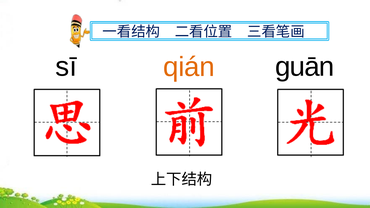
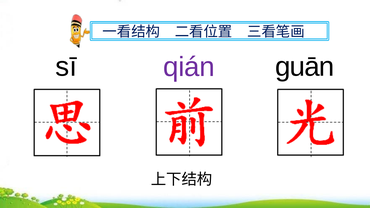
qián colour: orange -> purple (189, 67)
